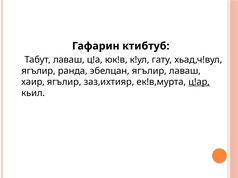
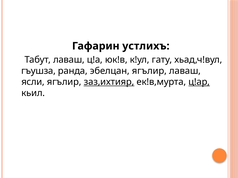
ктибтуб: ктибтуб -> устлихъ (146, 46)
ягълир: ягълир -> гъушза (38, 71)
хаир: хаир -> ясли (33, 82)
заз,ихтияр underline: none -> present (109, 82)
